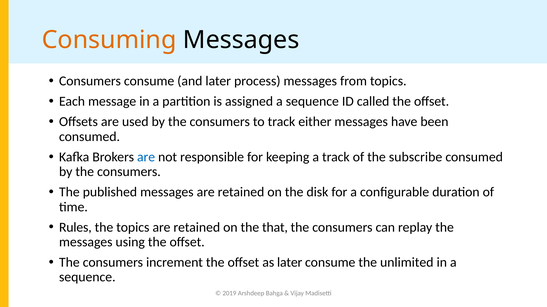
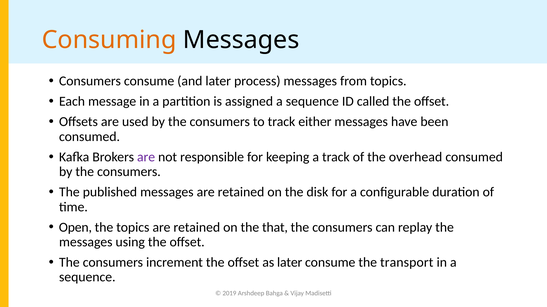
are colour: blue -> purple (146, 157)
subscribe: subscribe -> overhead (416, 157)
Rules: Rules -> Open (75, 228)
unlimited: unlimited -> transport (407, 263)
